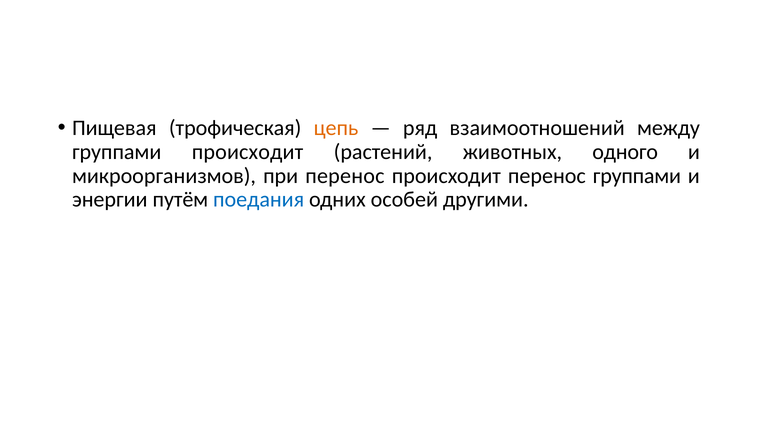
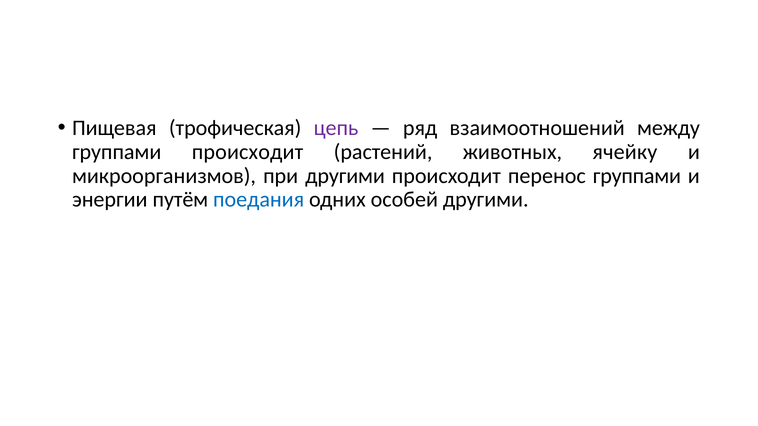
цепь colour: orange -> purple (336, 128)
одного: одного -> ячейку (625, 152)
при перенос: перенос -> другими (345, 176)
